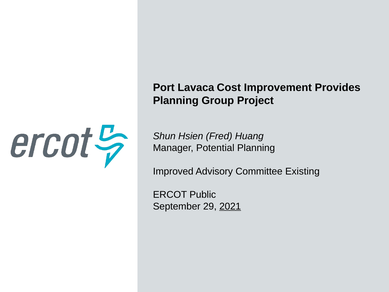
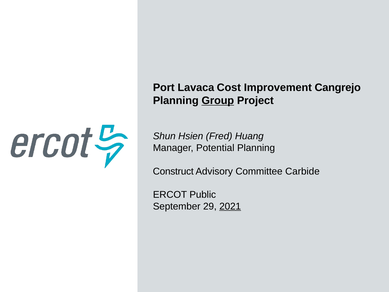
Provides: Provides -> Cangrejo (338, 88)
Group underline: none -> present (218, 101)
Improved: Improved -> Construct (173, 171)
Existing: Existing -> Carbide (302, 171)
